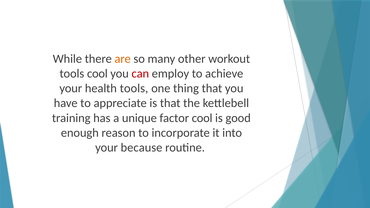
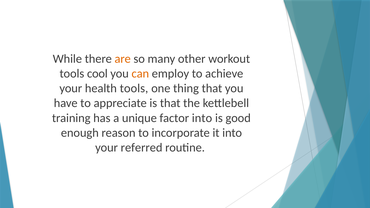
can colour: red -> orange (140, 74)
factor cool: cool -> into (202, 118)
because: because -> referred (142, 148)
